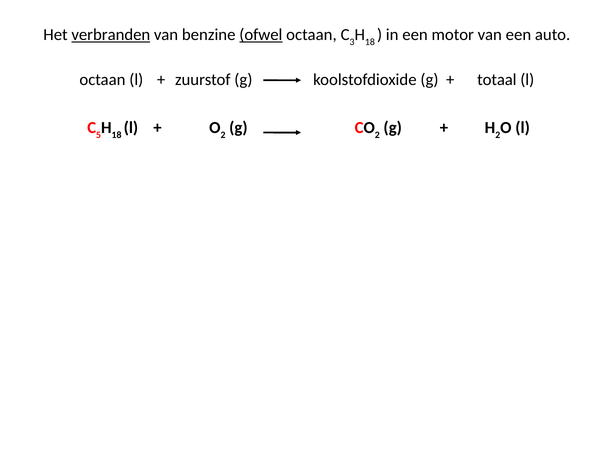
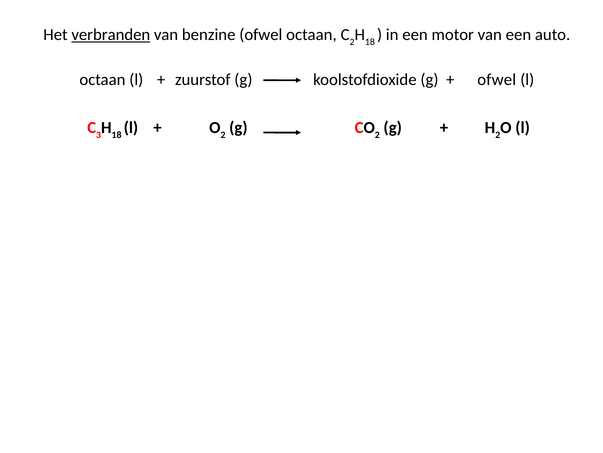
ofwel underline: present -> none (261, 35)
3: 3 -> 2 (352, 42)
totaal: totaal -> ofwel (497, 80)
5: 5 -> 3 (99, 135)
